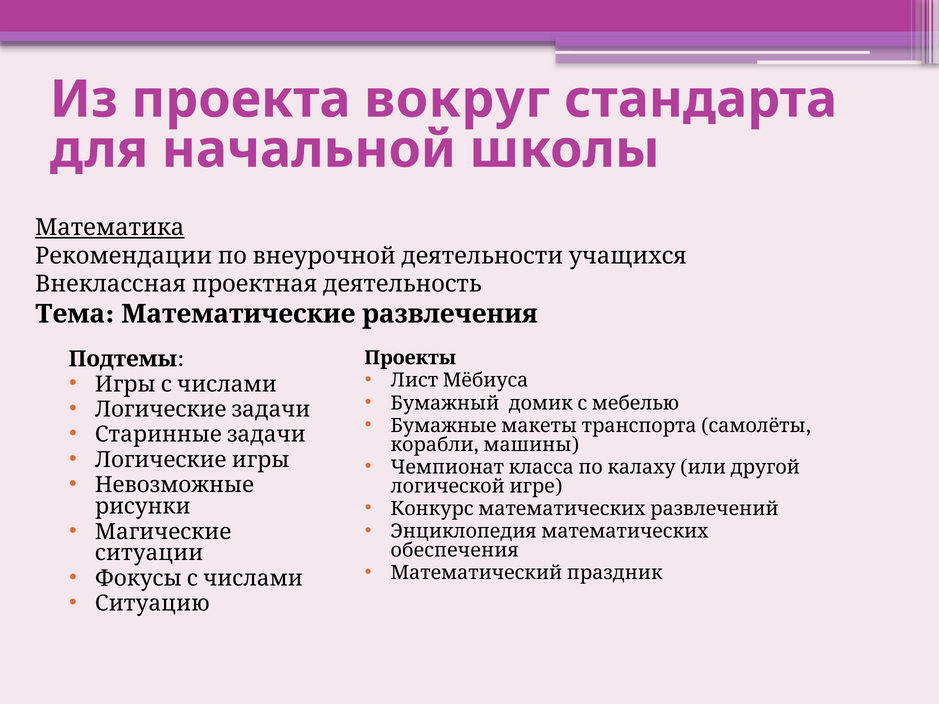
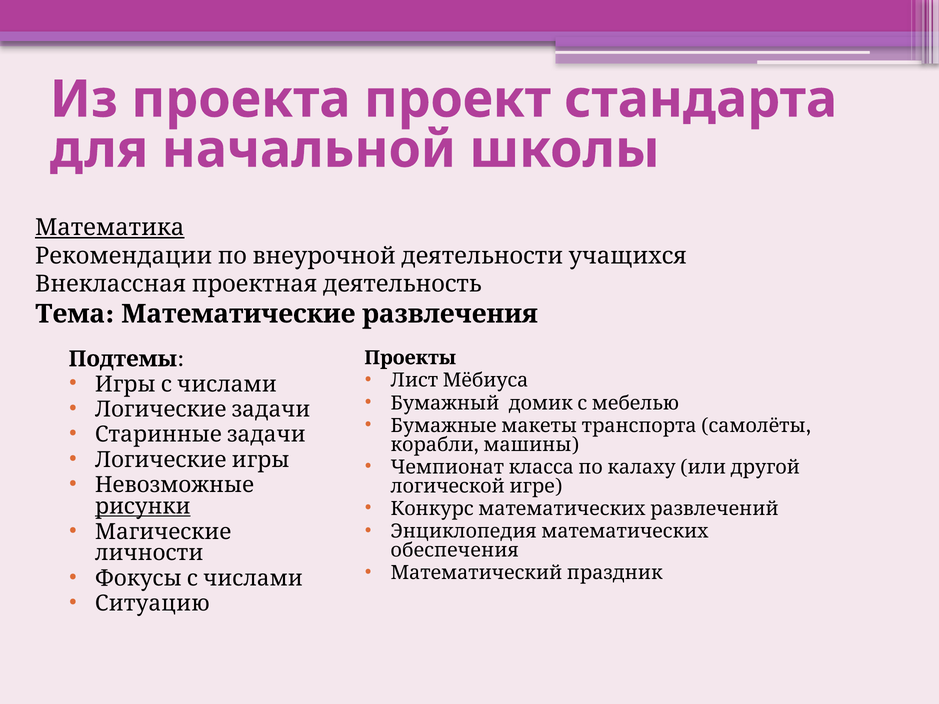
вокруг: вокруг -> проект (457, 100)
рисунки underline: none -> present (143, 507)
ситуации: ситуации -> личности (149, 553)
